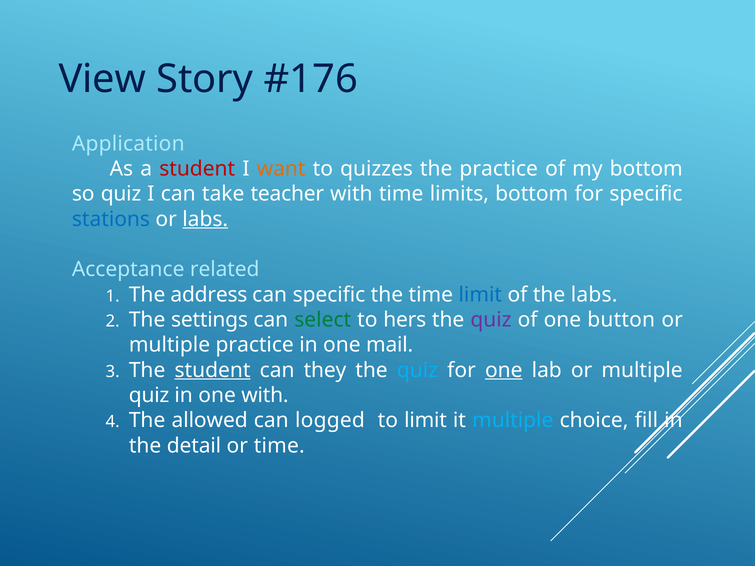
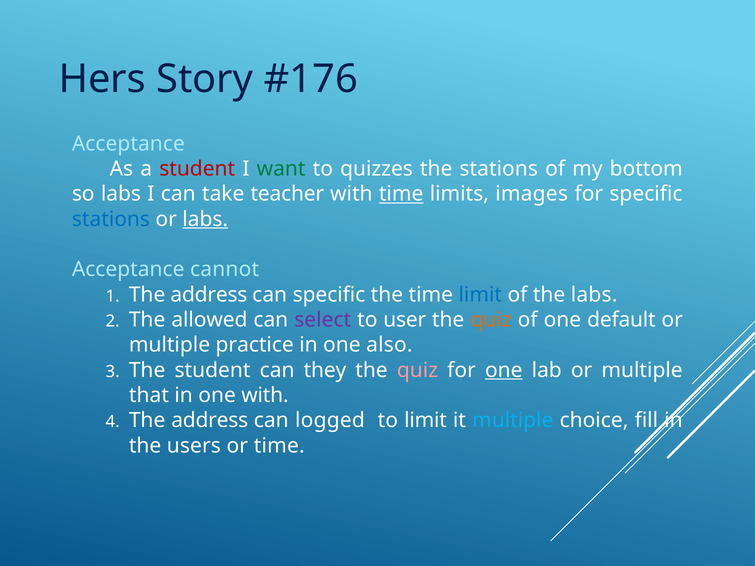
View: View -> Hers (102, 79)
Application: Application -> Acceptance (128, 144)
want colour: orange -> green (281, 169)
the practice: practice -> stations (499, 169)
so quiz: quiz -> labs (121, 194)
time underline: none -> present (401, 194)
limits bottom: bottom -> images (532, 194)
related: related -> cannot (225, 270)
settings: settings -> allowed (209, 320)
select colour: green -> purple (323, 320)
hers: hers -> user (405, 320)
quiz colour: purple -> orange (491, 320)
button: button -> default (621, 320)
mail: mail -> also (389, 345)
student underline: present -> none (213, 370)
quiz colour: light blue -> pink (417, 370)
quiz: quiz -> that (149, 395)
allowed: allowed -> address (210, 421)
detail: detail -> users (194, 446)
